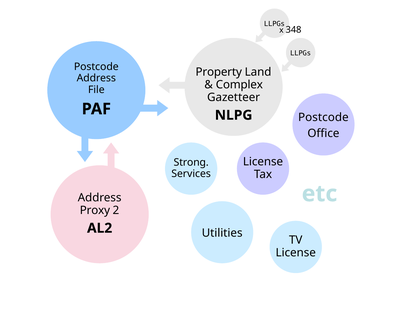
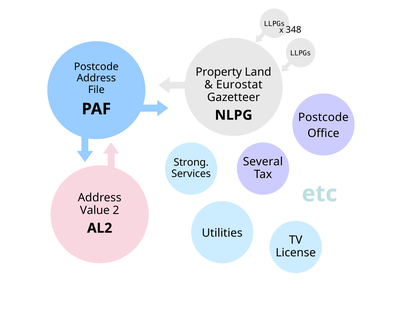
Complex: Complex -> Eurostat (239, 85)
License: License -> Several (263, 162)
Proxy: Proxy -> Value (95, 210)
